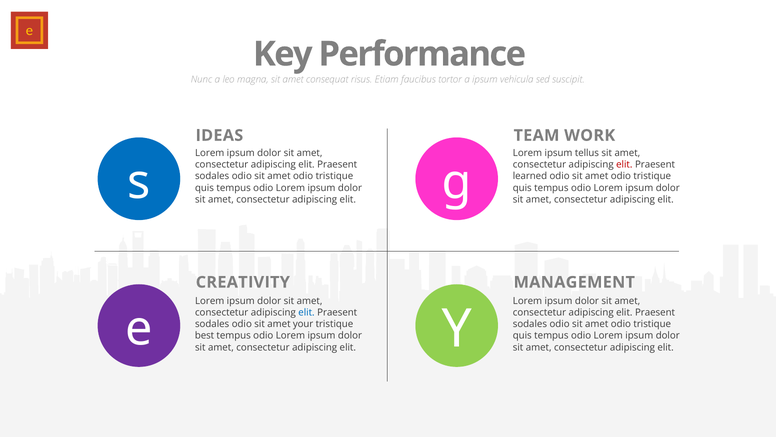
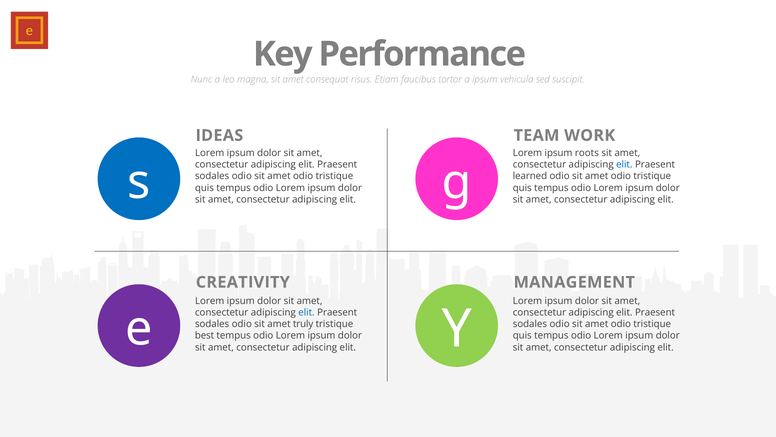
tellus: tellus -> roots (587, 153)
elit colour: red -> blue (624, 164)
your: your -> truly (303, 324)
